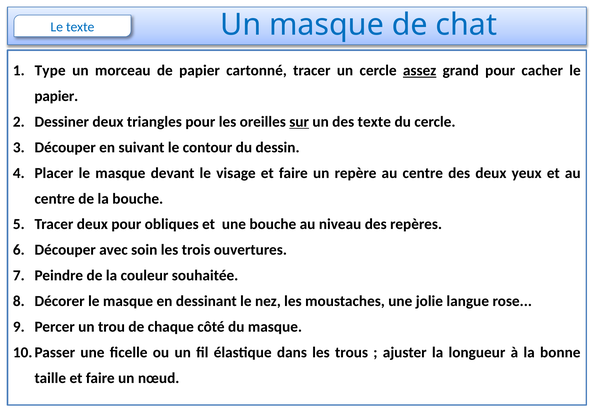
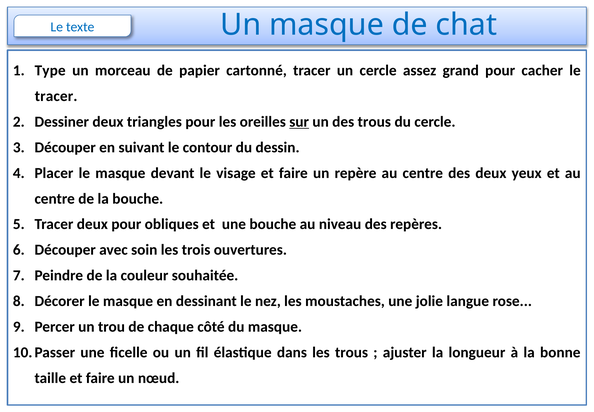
assez underline: present -> none (420, 70)
papier: papier -> tracer (56, 96)
des texte: texte -> trous (374, 122)
